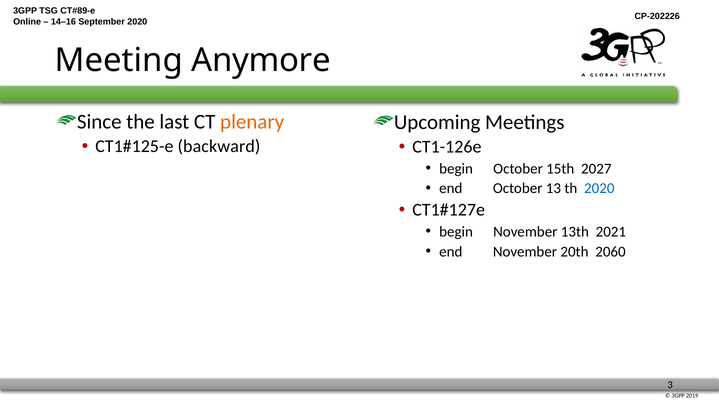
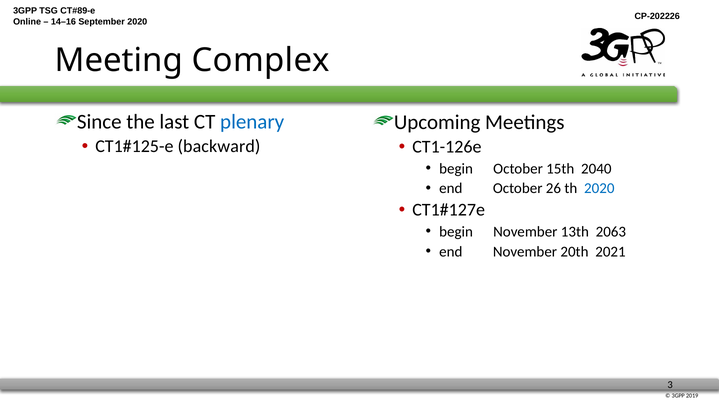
Anymore: Anymore -> Complex (261, 60)
plenary colour: orange -> blue (252, 122)
2027: 2027 -> 2040 (596, 168)
13: 13 -> 26 (553, 188)
2021: 2021 -> 2063 (611, 231)
2060: 2060 -> 2021 (611, 251)
